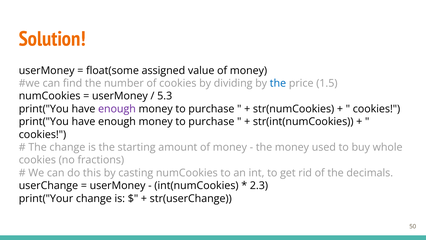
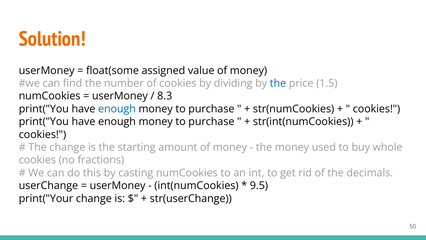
5.3: 5.3 -> 8.3 (165, 96)
enough colour: purple -> blue (117, 109)
2.3: 2.3 -> 9.5 (259, 185)
